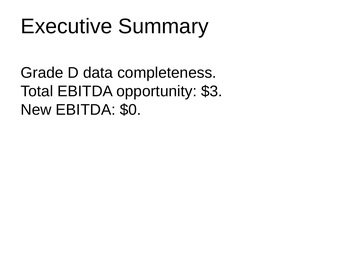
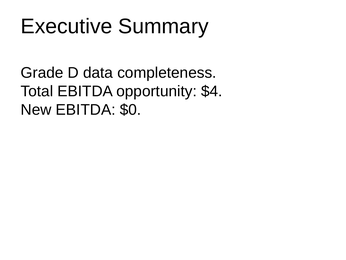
$3: $3 -> $4 (212, 91)
